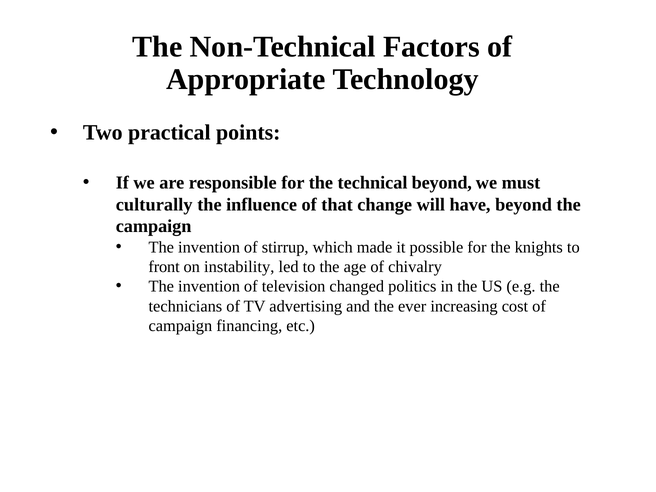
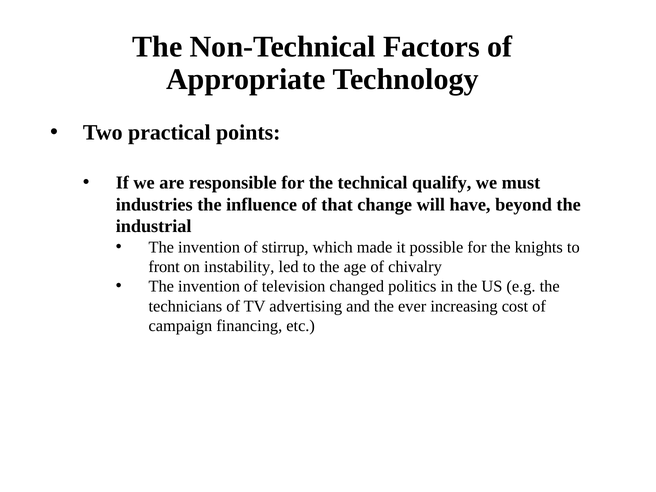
technical beyond: beyond -> qualify (442, 183)
culturally: culturally -> industries (154, 205)
campaign: campaign -> industrial (154, 226)
